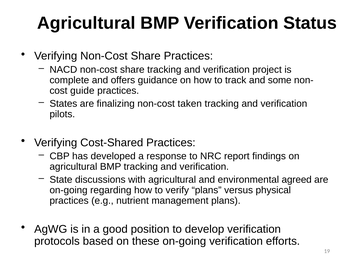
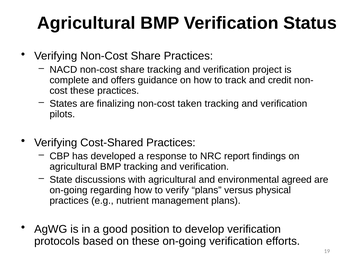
some: some -> credit (280, 80)
guide: guide -> these (82, 91)
